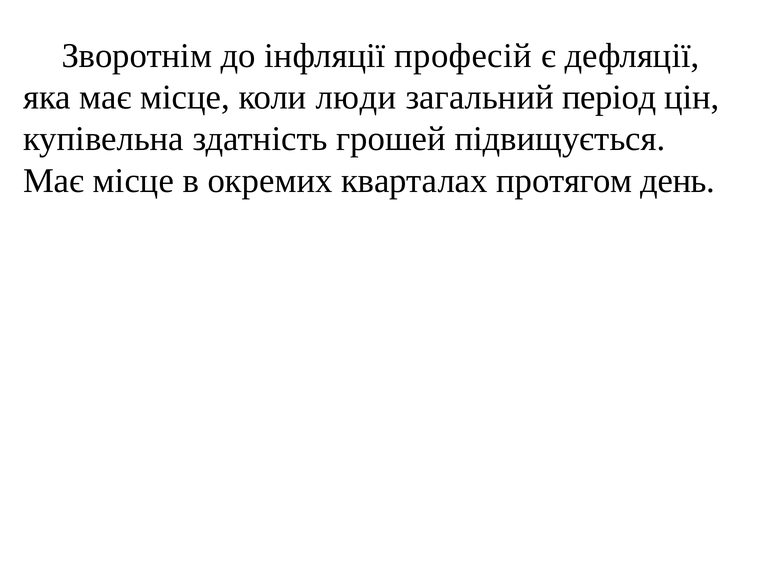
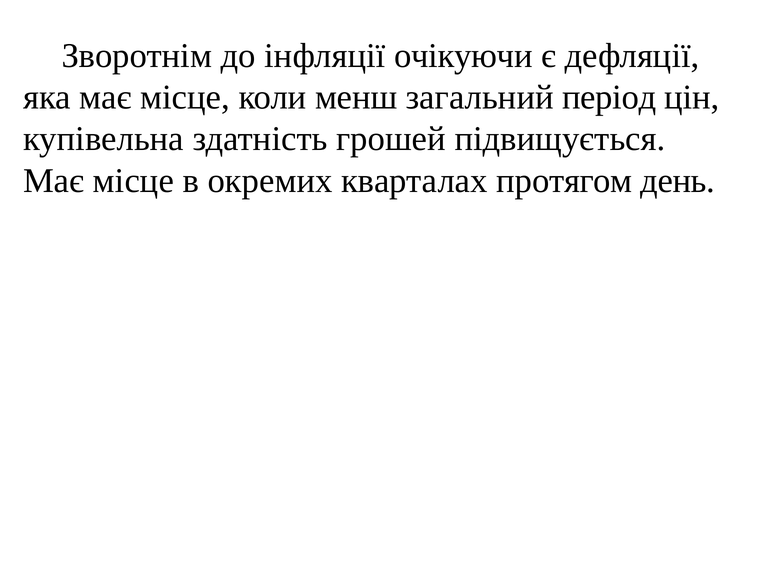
професій: професій -> очікуючи (463, 56)
люди: люди -> менш (356, 97)
